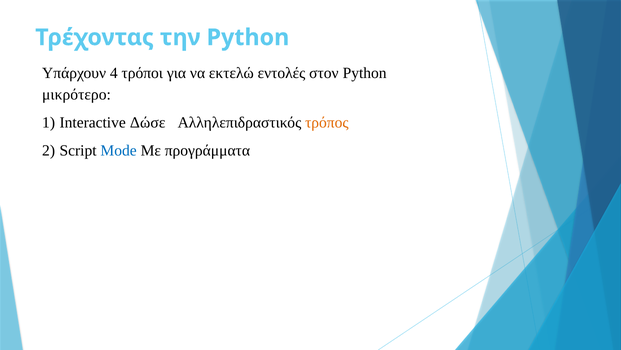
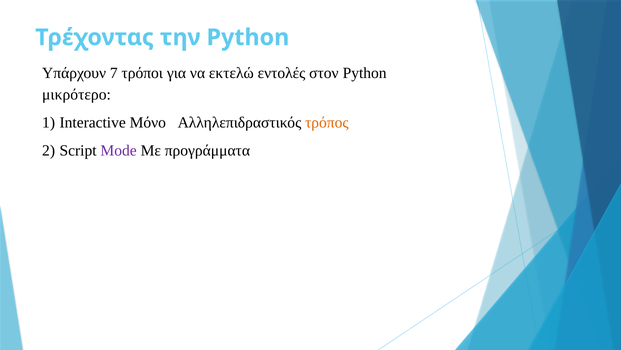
4: 4 -> 7 (114, 73)
Δώσε: Δώσε -> Μόνο (148, 122)
Mode colour: blue -> purple (119, 150)
